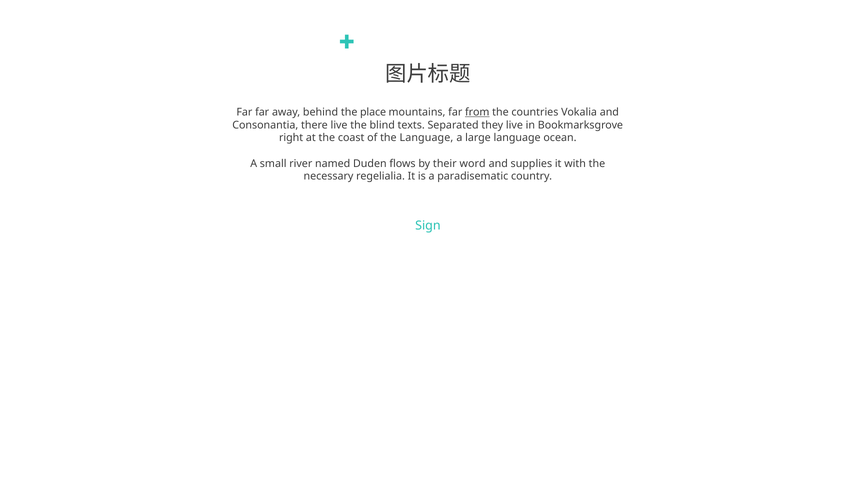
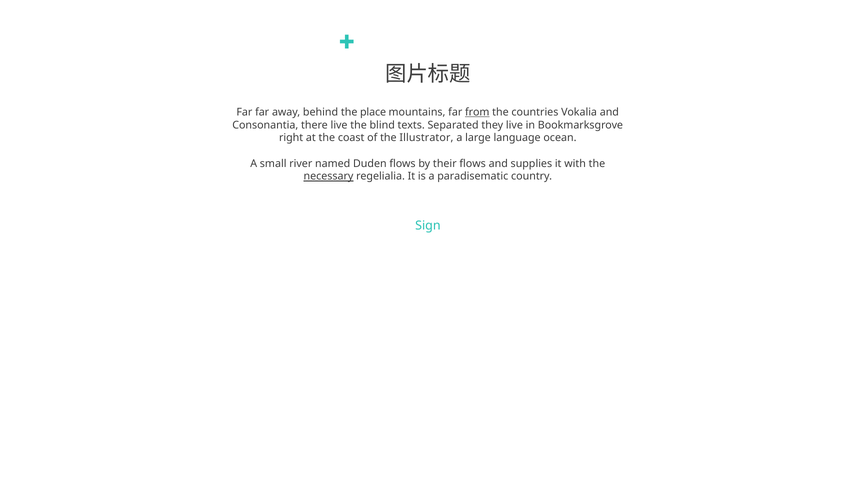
the Language: Language -> Illustrator (426, 138)
their word: word -> flows (473, 163)
necessary underline: none -> present (329, 176)
